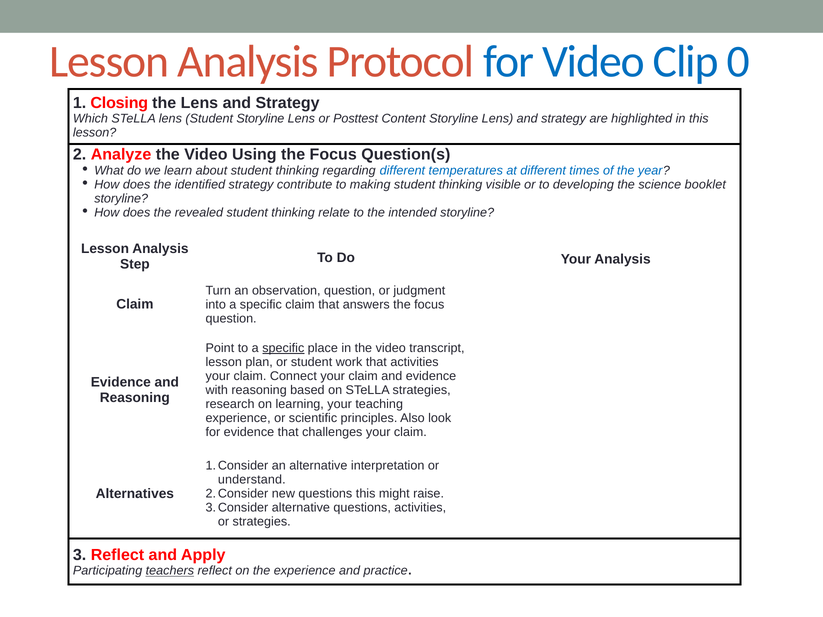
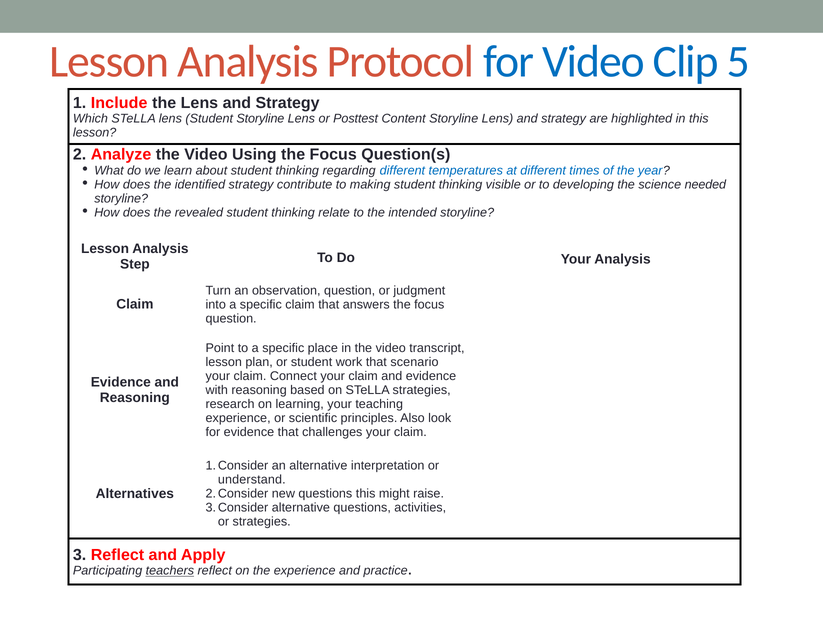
0: 0 -> 5 (738, 61)
Closing: Closing -> Include (119, 103)
booklet: booklet -> needed (705, 185)
specific underline: present -> none (283, 348)
that activities: activities -> scenario (414, 362)
